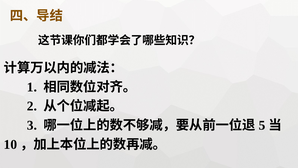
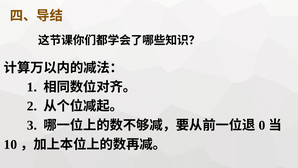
5: 5 -> 0 (262, 125)
